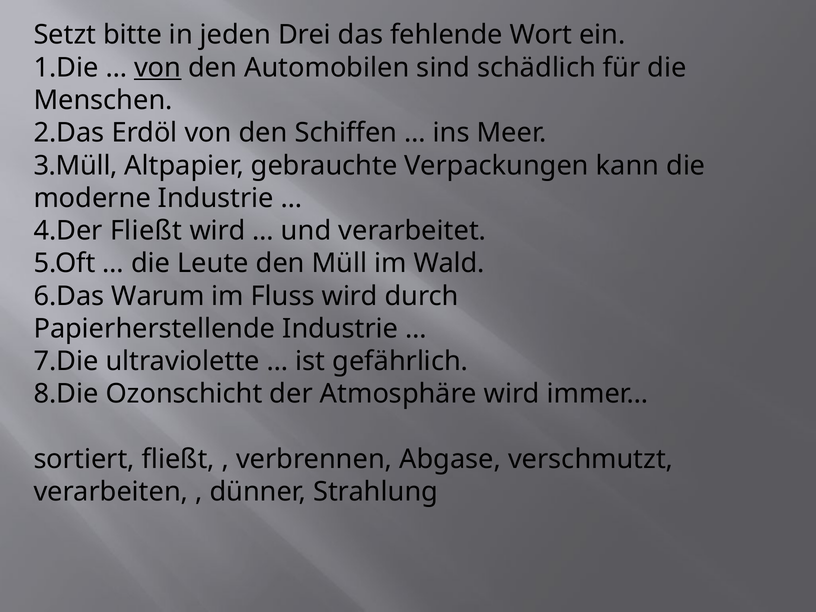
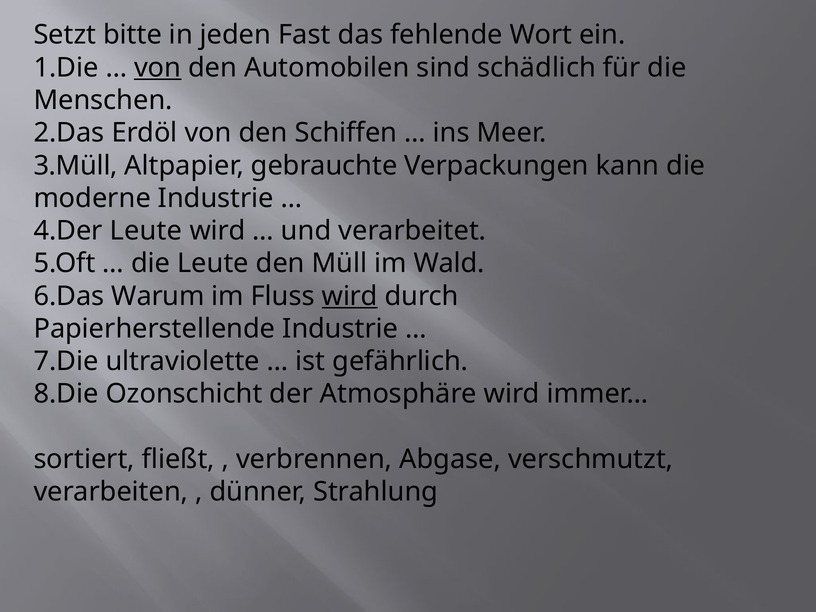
Drei: Drei -> Fast (304, 35)
4.Der Fließt: Fließt -> Leute (146, 231)
wird underline: none -> present (350, 296)
